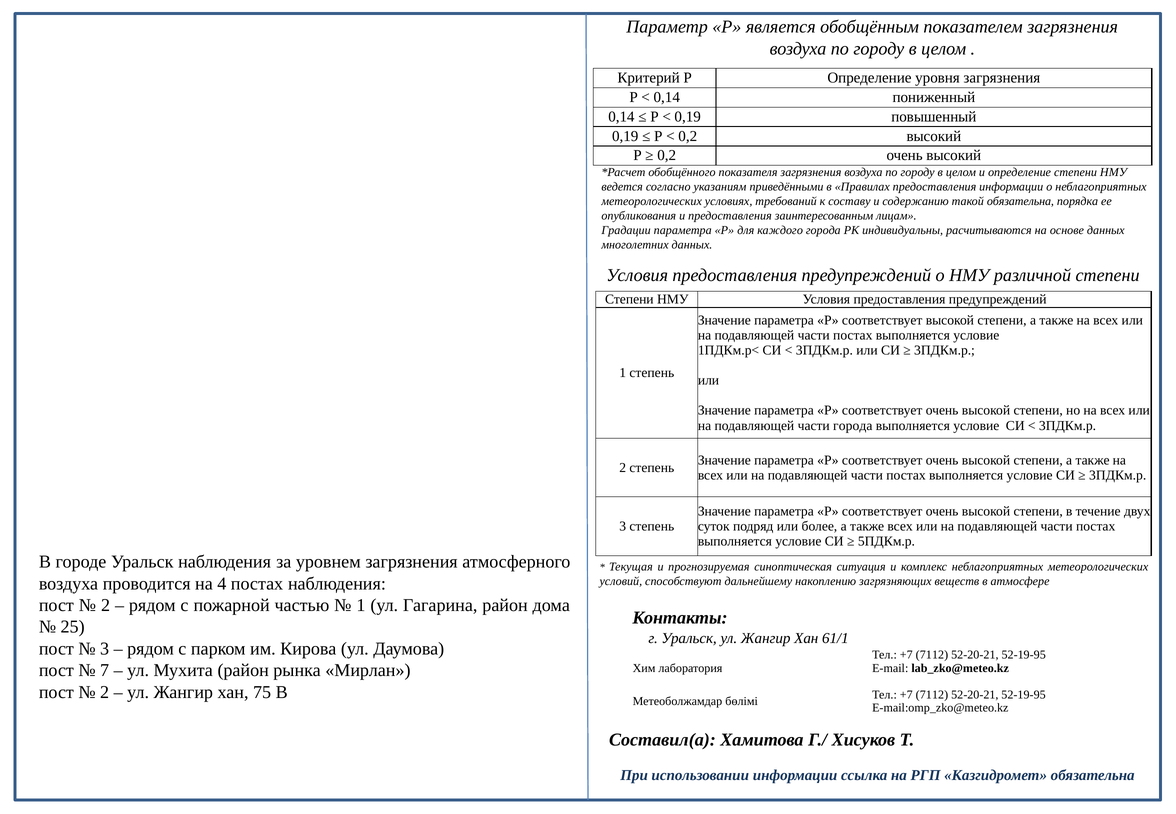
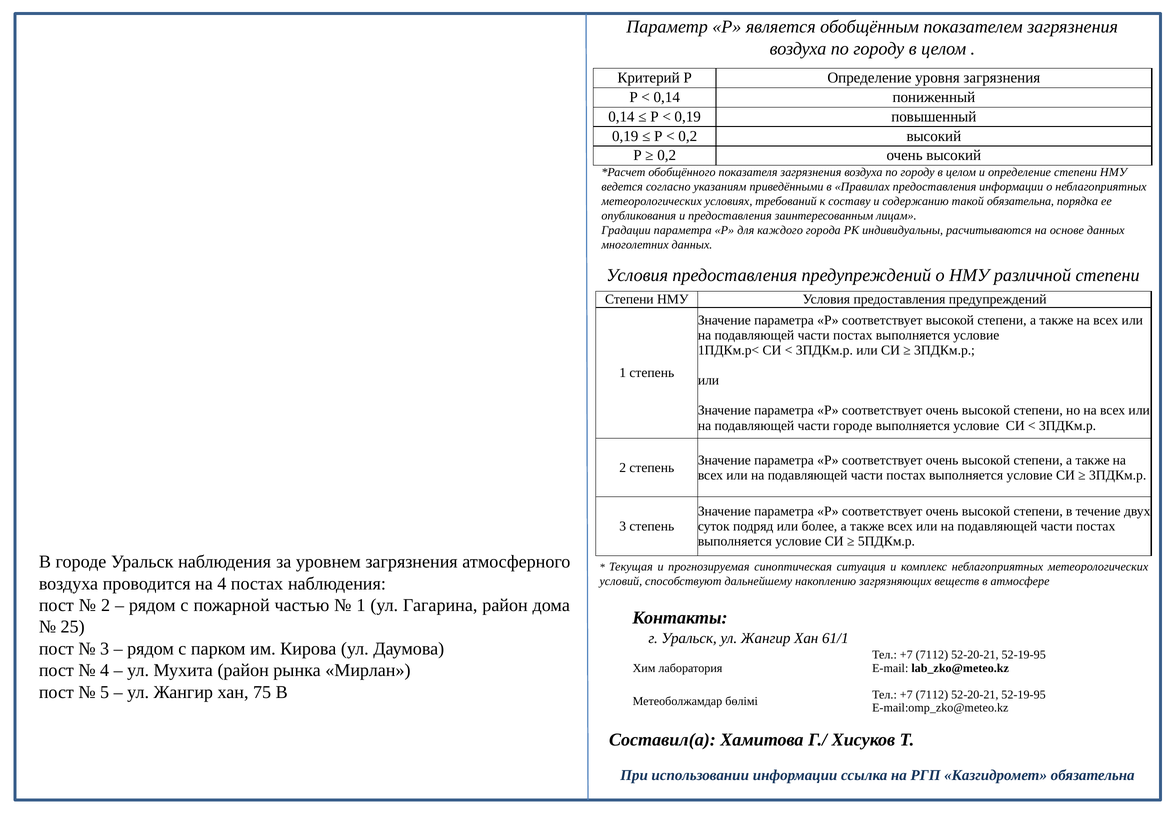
части города: города -> городе (853, 426)
7: 7 -> 4 (105, 671)
2: 2 -> 5 (105, 692)
